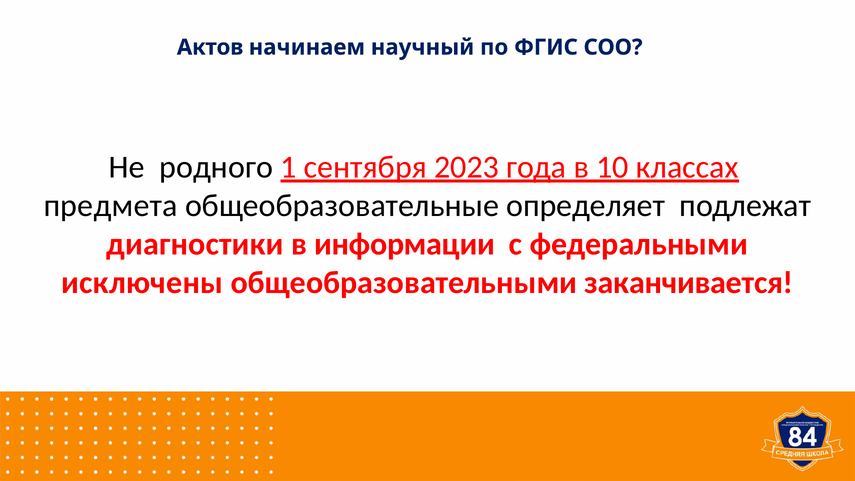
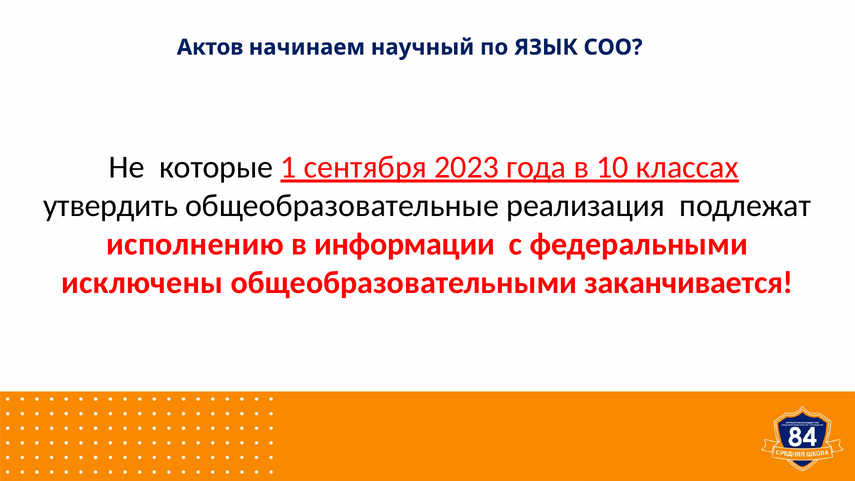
ФГИС: ФГИС -> ЯЗЫК (546, 47)
родного: родного -> которые (216, 167)
предмета: предмета -> утвердить (111, 206)
определяет: определяет -> реализация (586, 206)
диагностики: диагностики -> исполнению (195, 244)
